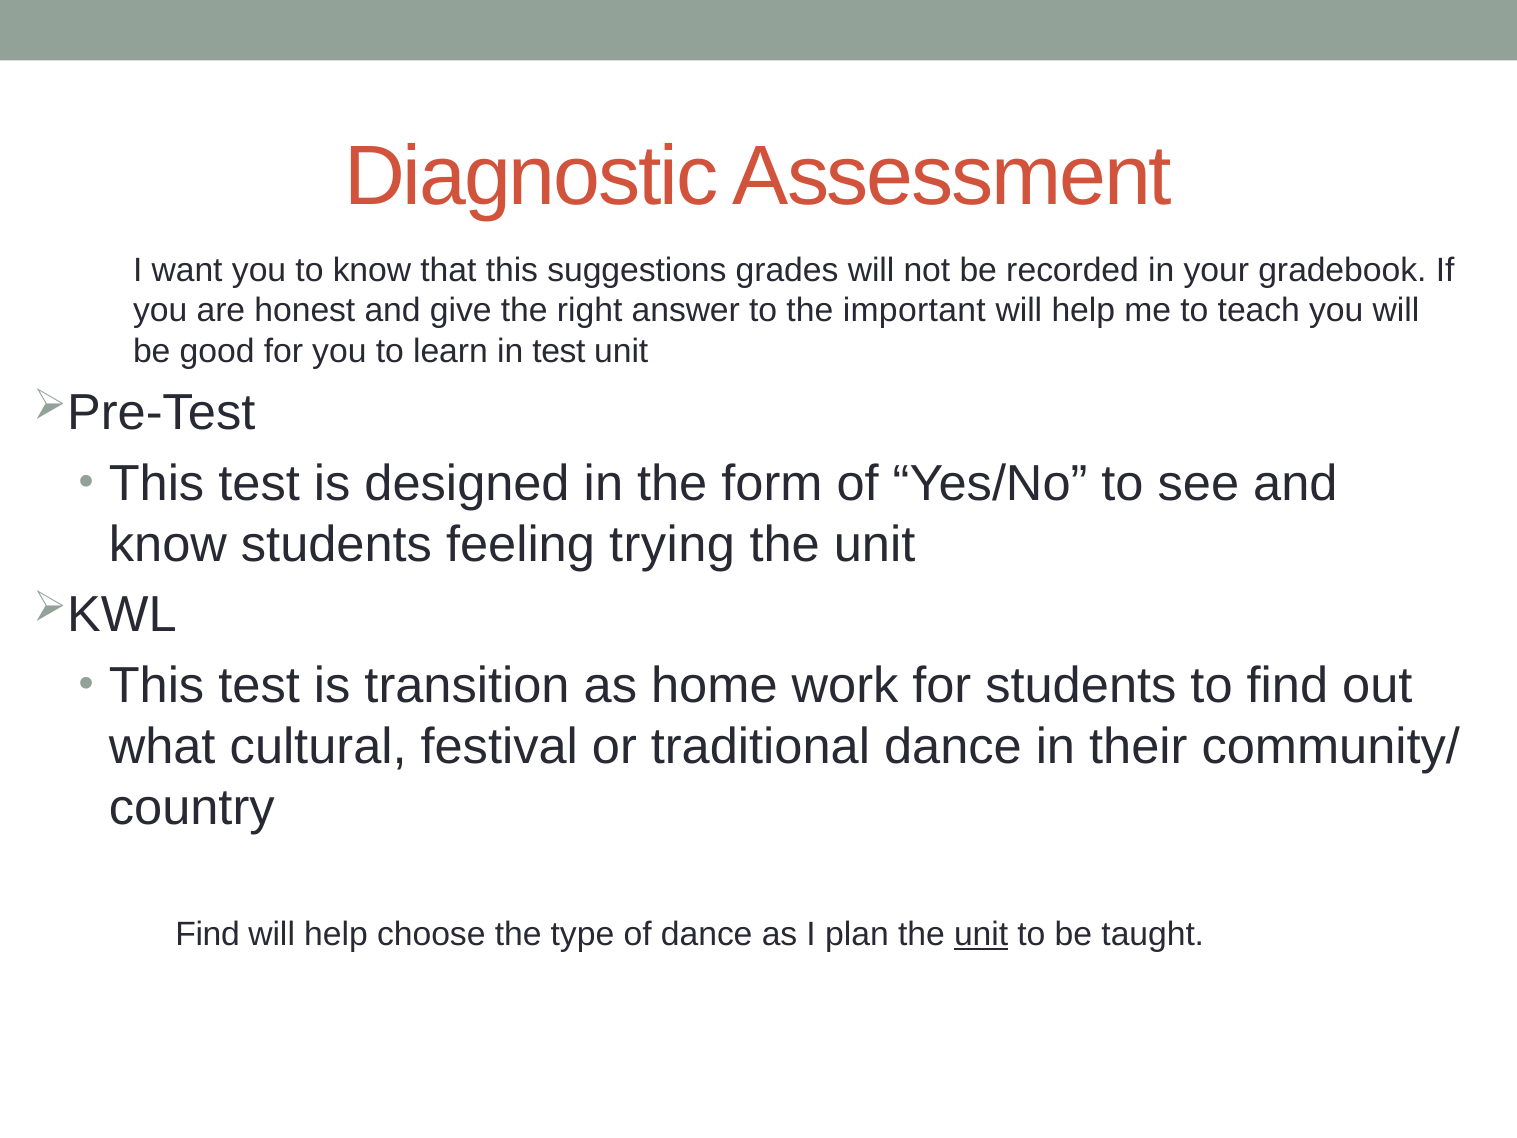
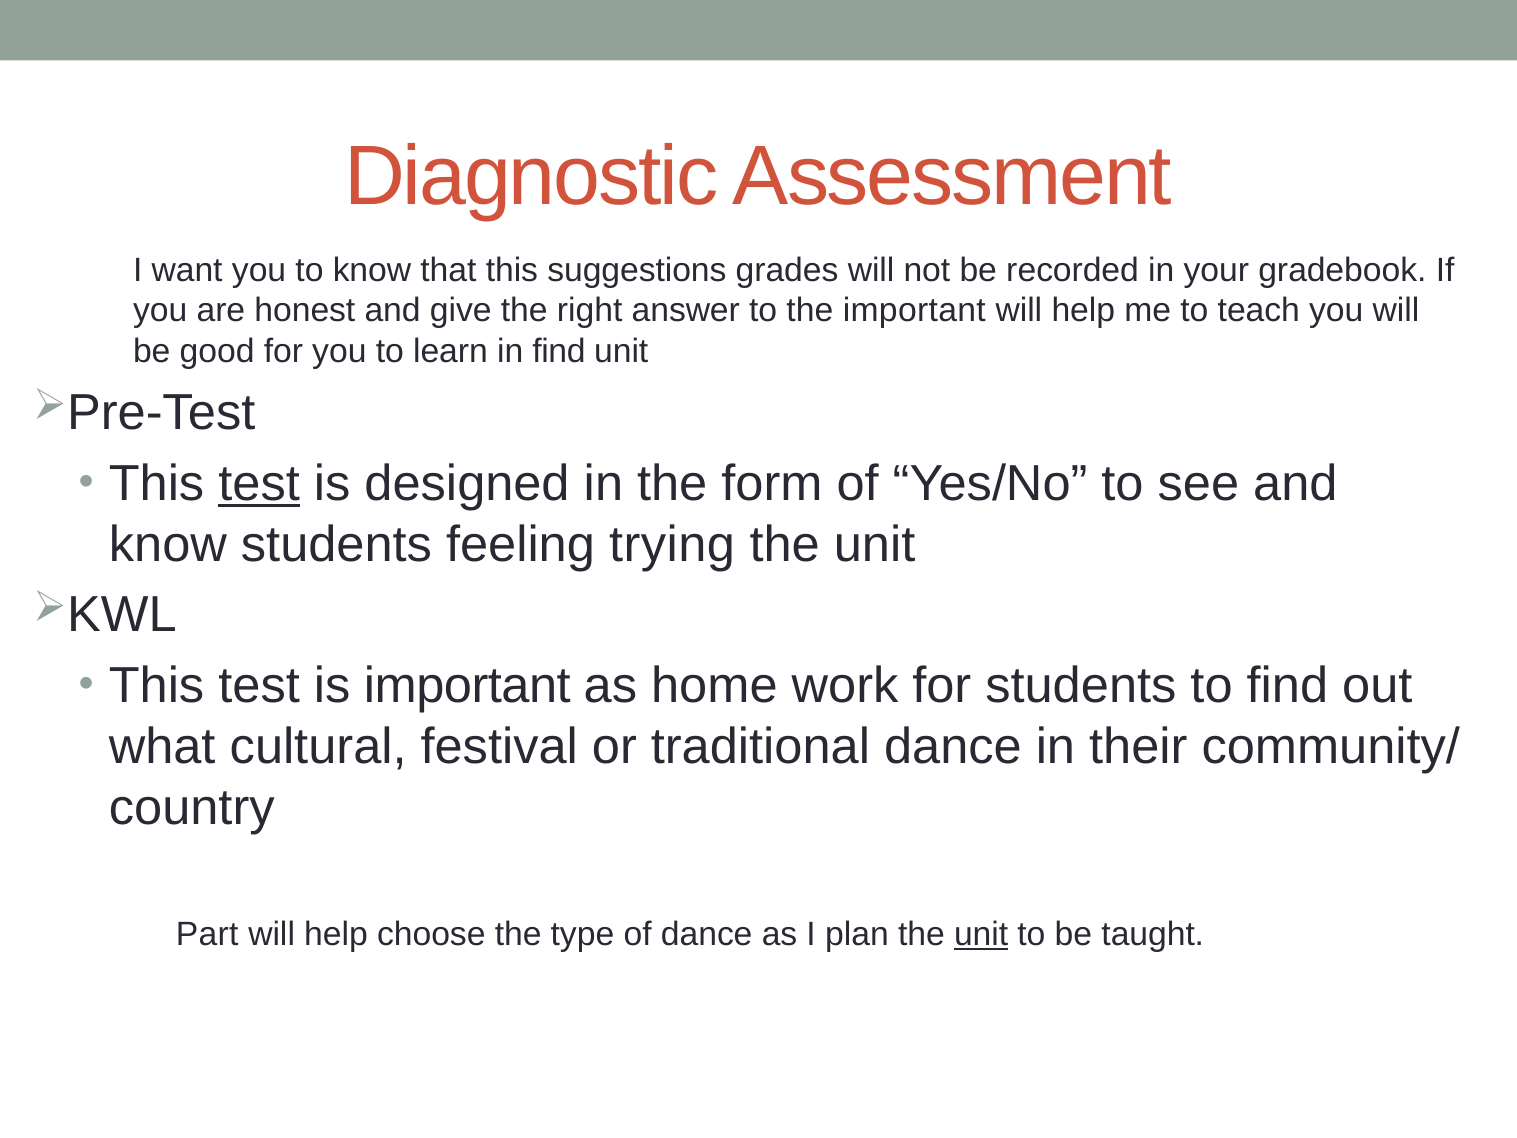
in test: test -> find (559, 351)
test underline: none -> present (259, 484)
is transition: transition -> important (467, 686)
Find: Find -> Part (207, 934)
